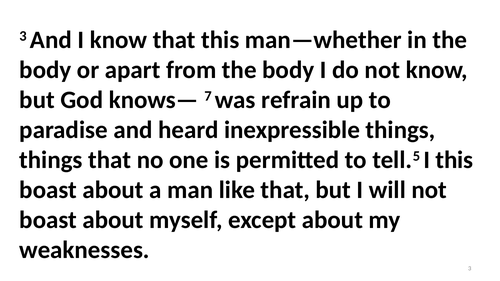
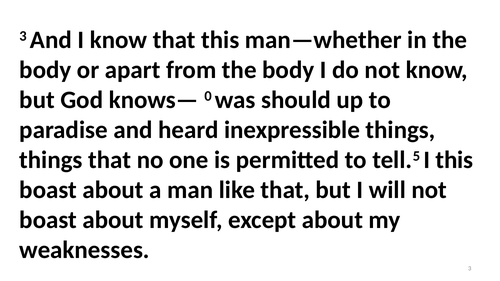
7: 7 -> 0 (208, 96)
refrain: refrain -> should (296, 100)
